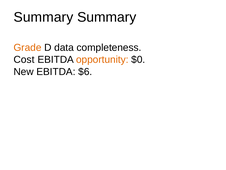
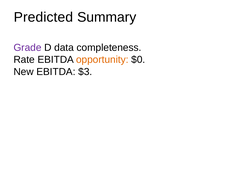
Summary: Summary -> Predicted (43, 17)
Grade colour: orange -> purple (27, 47)
Cost: Cost -> Rate (24, 59)
$6: $6 -> $3 (85, 72)
